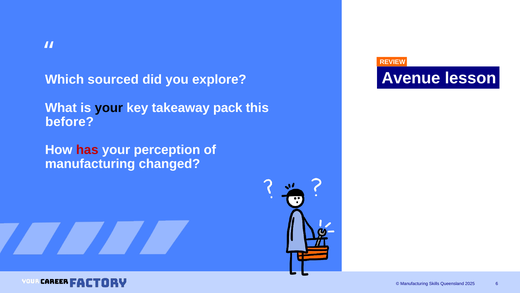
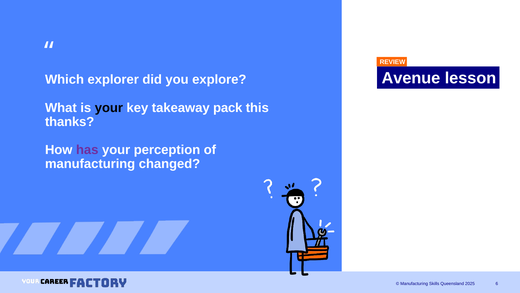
sourced: sourced -> explorer (113, 79)
before: before -> thanks (70, 122)
has colour: red -> purple (87, 150)
